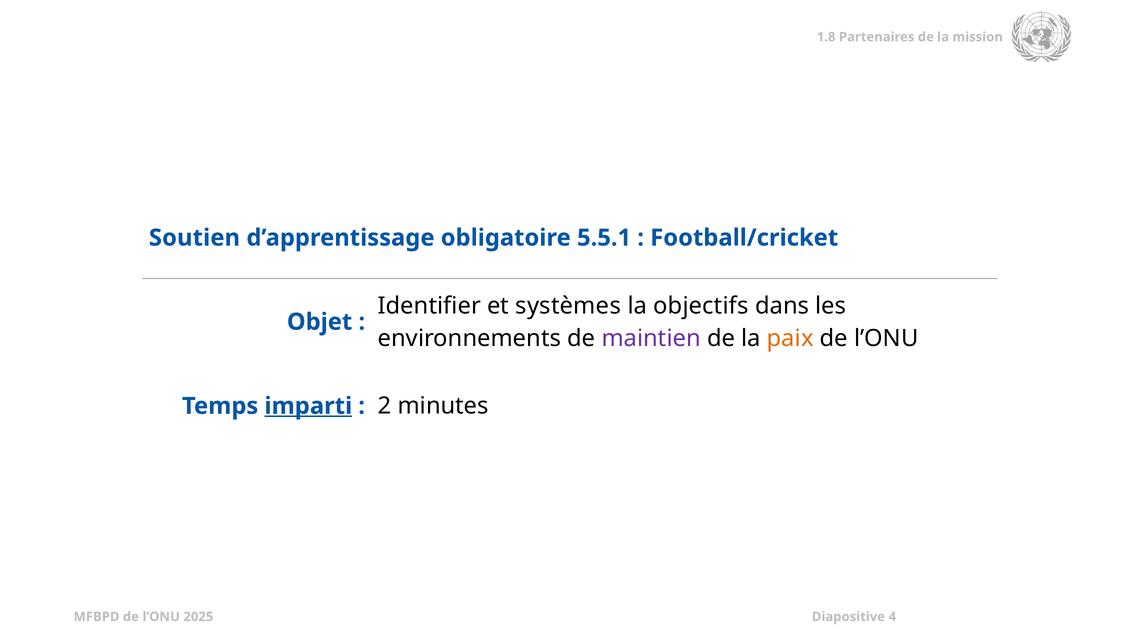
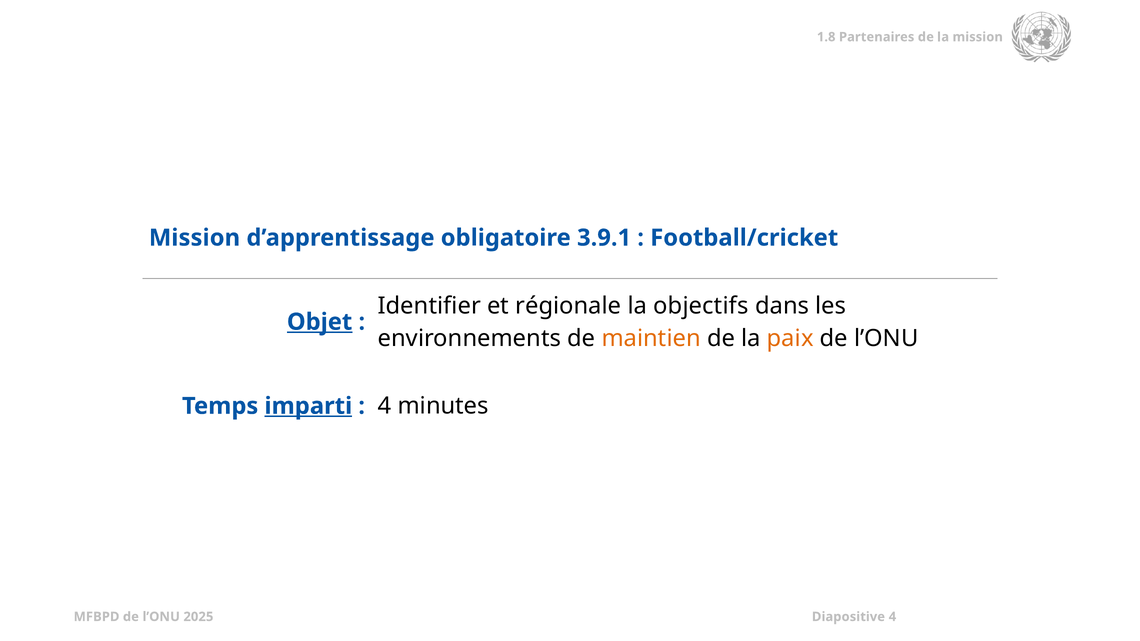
Soutien: Soutien -> Mission (194, 238)
5.5.1: 5.5.1 -> 3.9.1 (604, 238)
systèmes: systèmes -> régionale (568, 306)
Objet underline: none -> present (320, 322)
maintien colour: purple -> orange (651, 338)
2: 2 -> 4 (385, 406)
